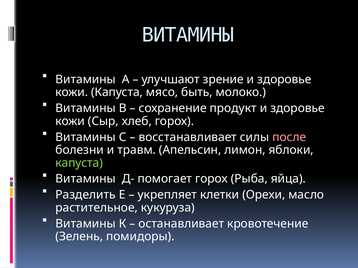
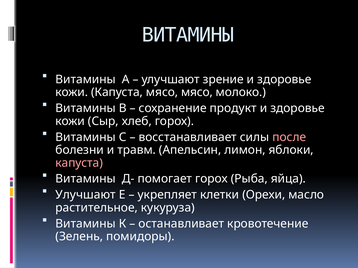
мясо быть: быть -> мясо (197, 92)
капуста colour: light green -> pink (79, 163)
Разделить: Разделить -> Улучшают (86, 195)
